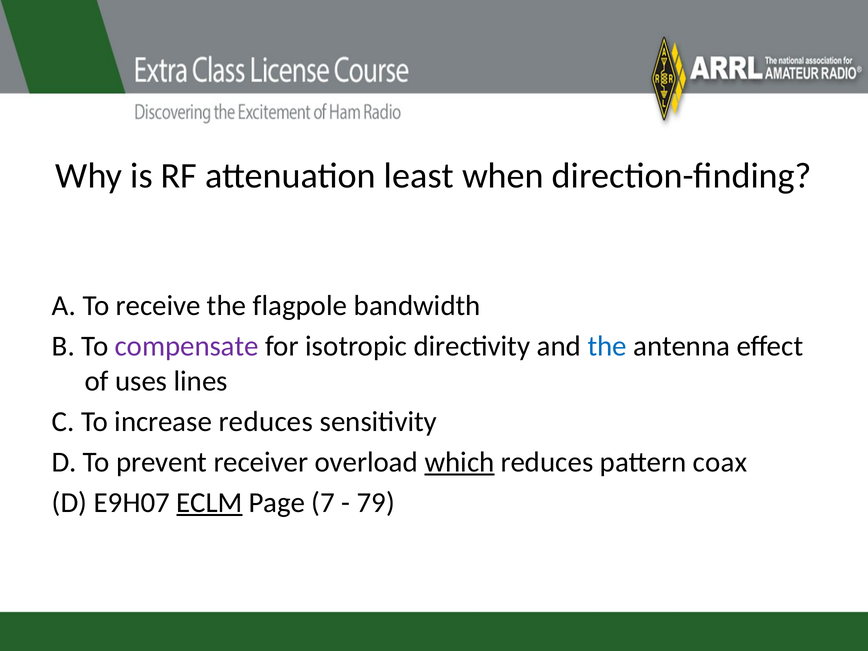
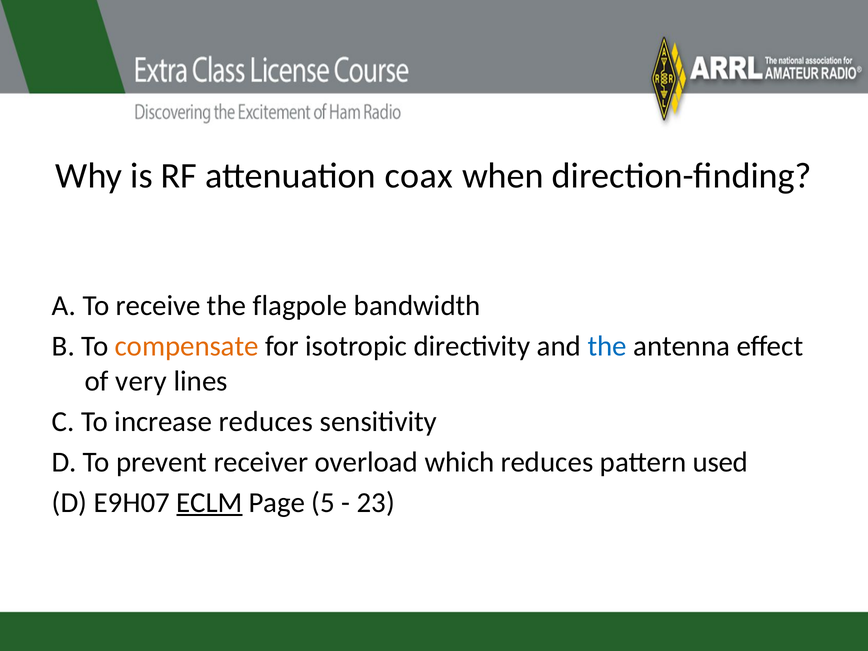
least: least -> coax (419, 176)
compensate colour: purple -> orange (187, 346)
uses: uses -> very (141, 381)
which underline: present -> none (459, 462)
coax: coax -> used (720, 462)
7: 7 -> 5 (323, 502)
79: 79 -> 23 (376, 502)
